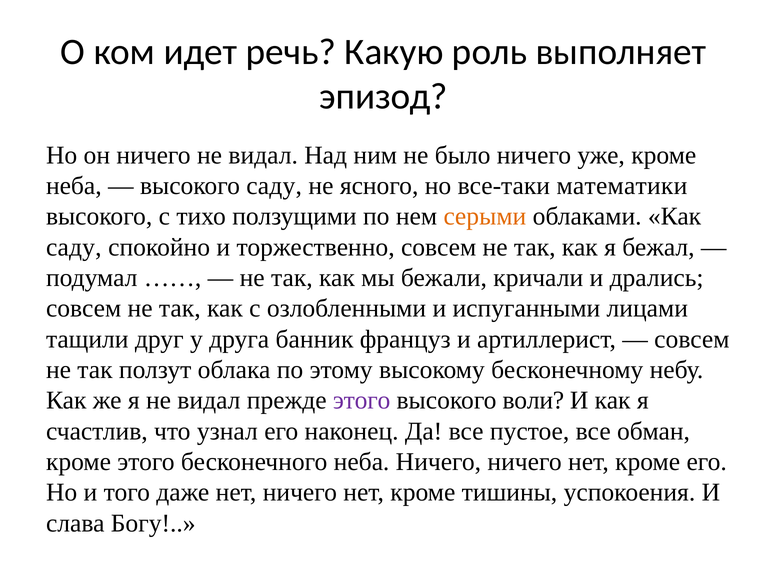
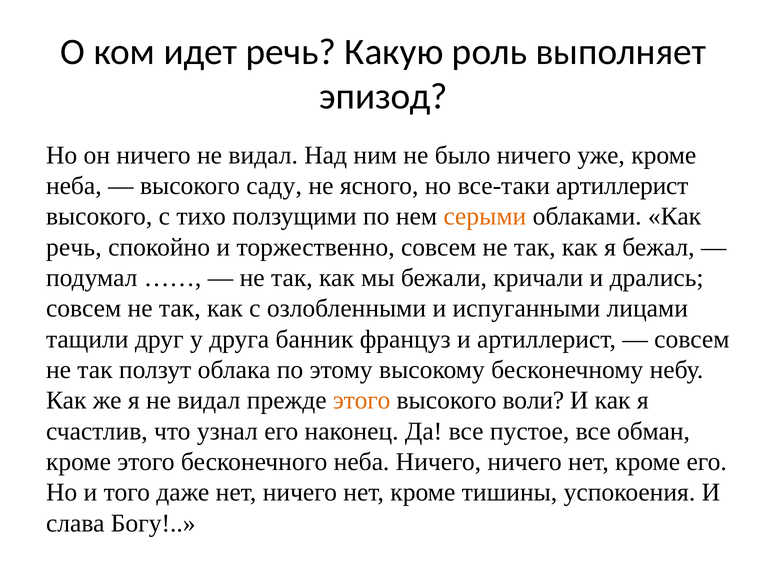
все-таки математики: математики -> артиллерист (622, 186)
саду: саду -> речь (74, 247)
этого colour: purple -> orange (362, 401)
